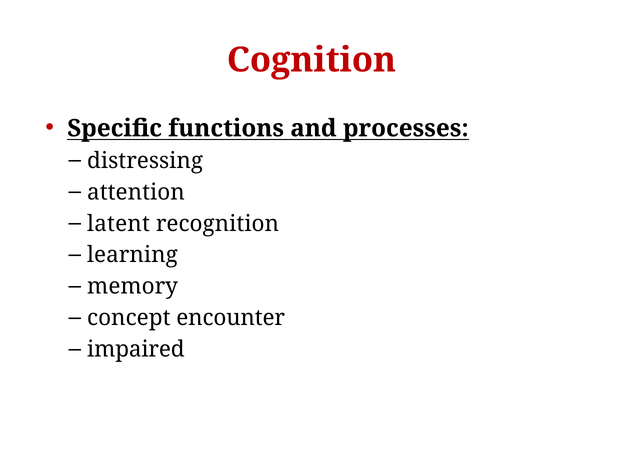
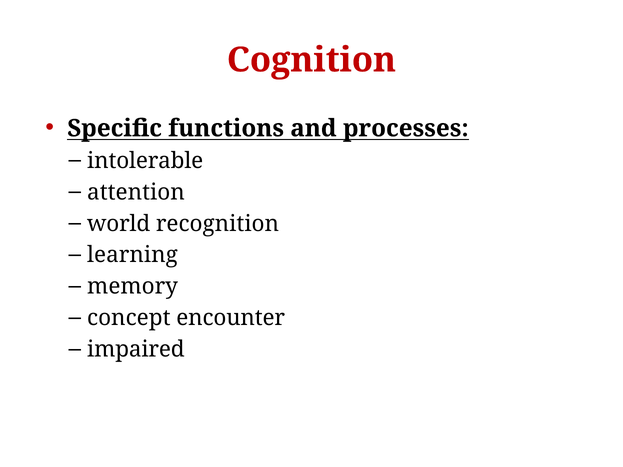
distressing: distressing -> intolerable (145, 161)
latent: latent -> world (119, 224)
